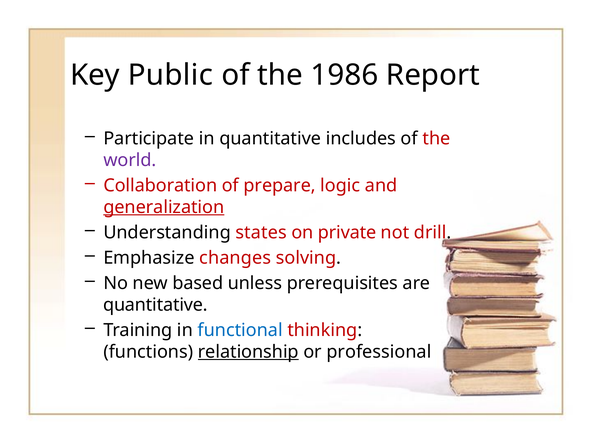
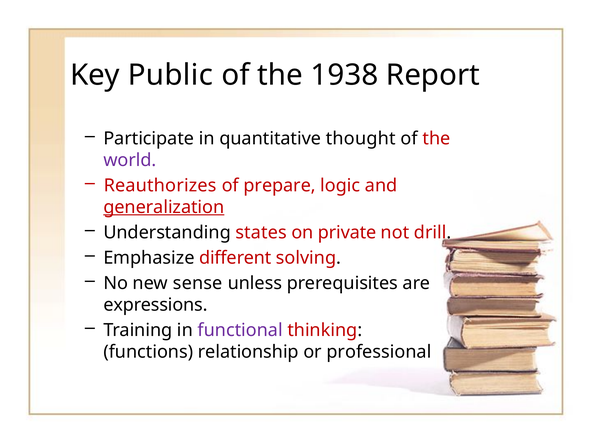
1986: 1986 -> 1938 (344, 75)
includes: includes -> thought (361, 138)
Collaboration: Collaboration -> Reauthorizes (160, 185)
changes: changes -> different (235, 258)
based: based -> sense (198, 283)
quantitative: quantitative -> expressions (155, 305)
functional colour: blue -> purple (240, 330)
relationship underline: present -> none (248, 352)
